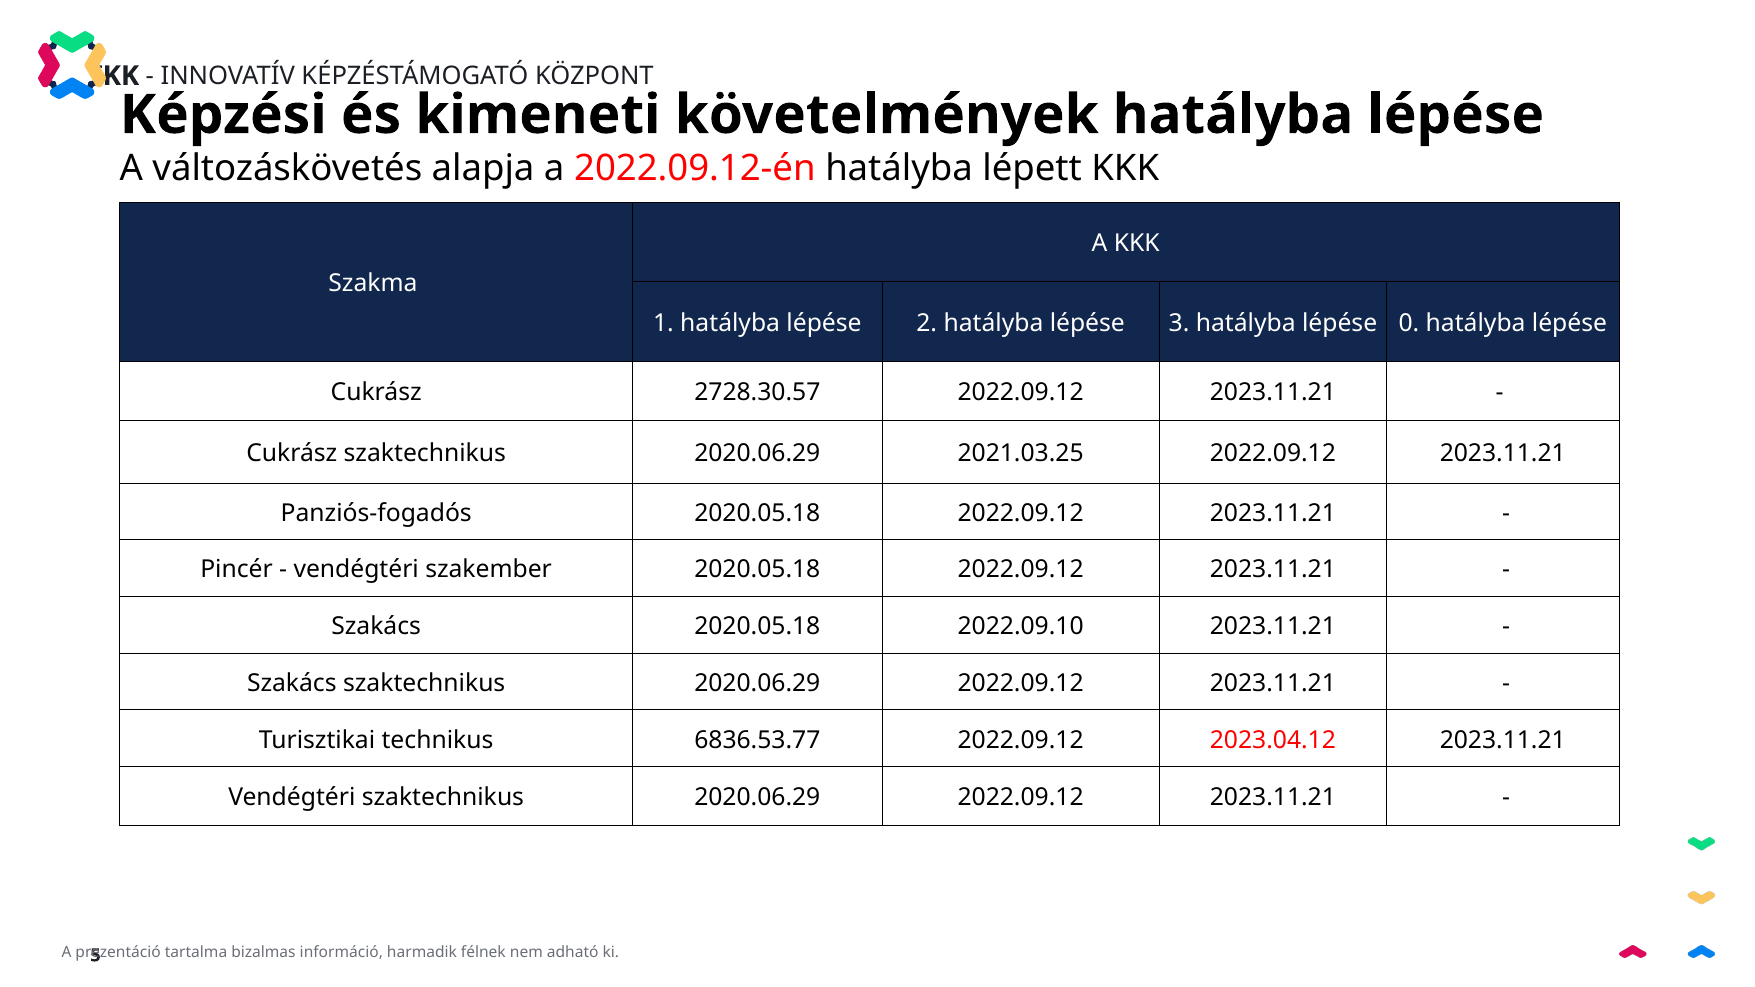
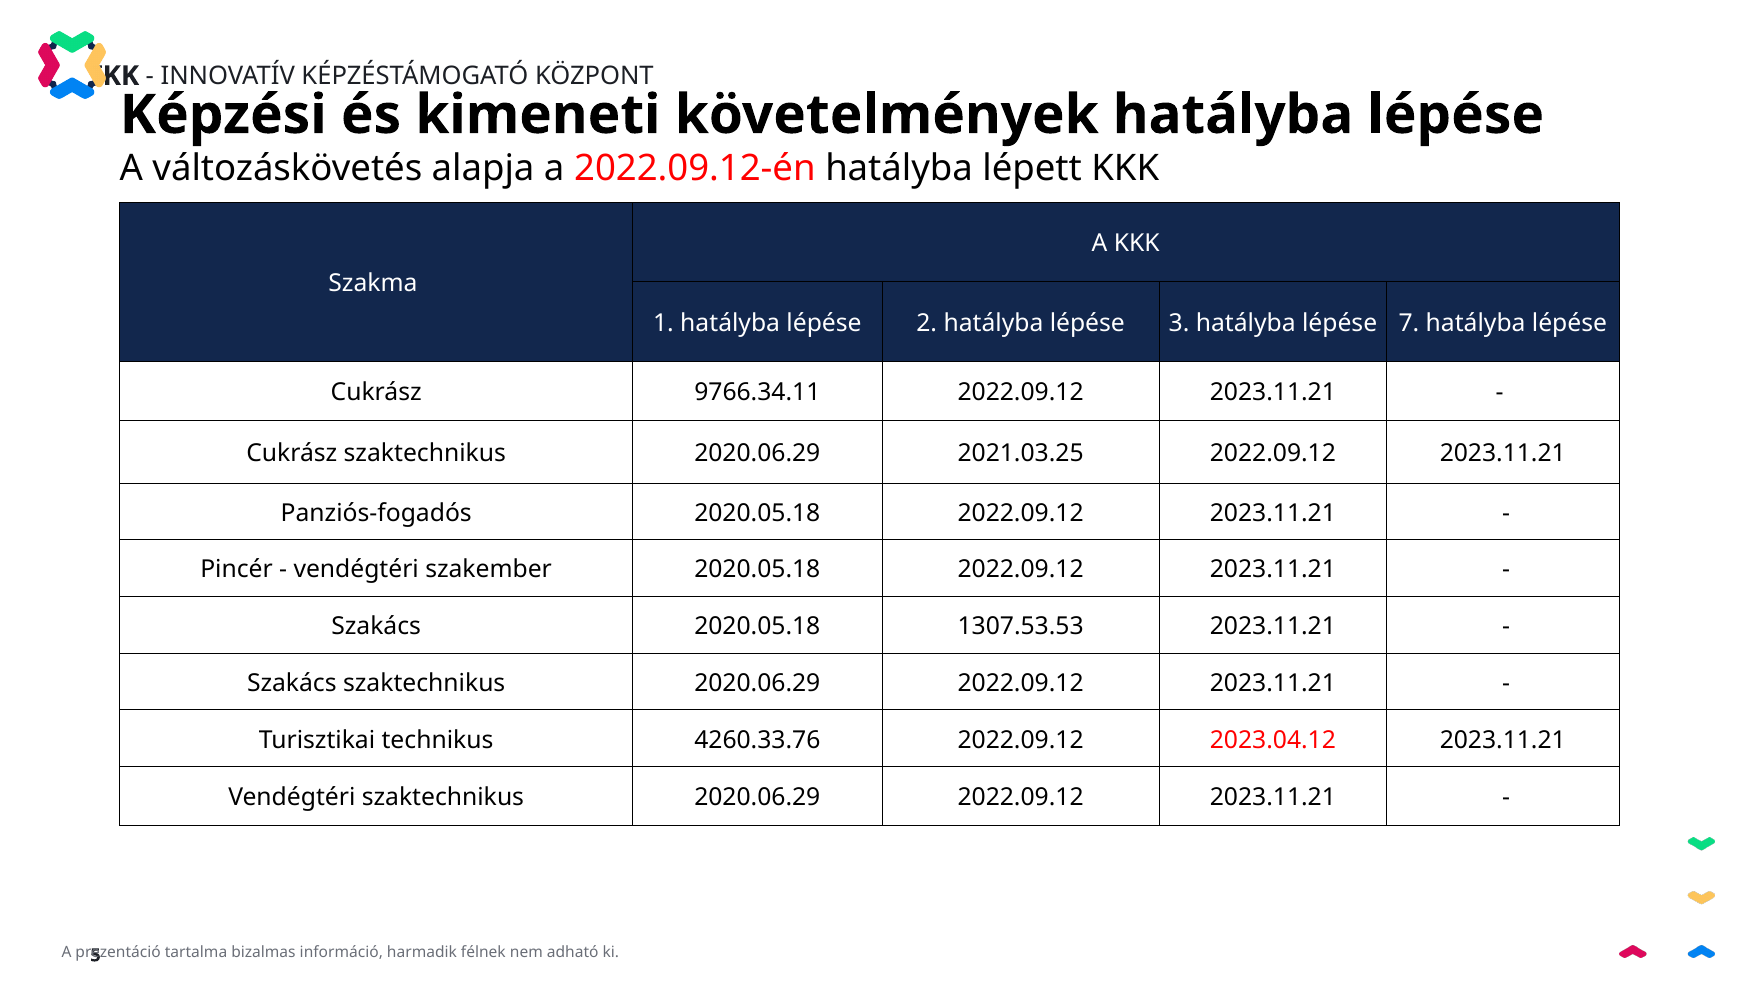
0: 0 -> 7 (1409, 323)
2728.30.57: 2728.30.57 -> 9766.34.11 (757, 393)
2022.09.10: 2022.09.10 -> 1307.53.53 (1021, 627)
6836.53.77: 6836.53.77 -> 4260.33.76 (757, 740)
